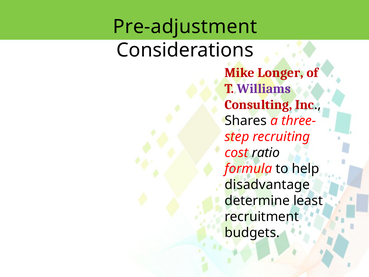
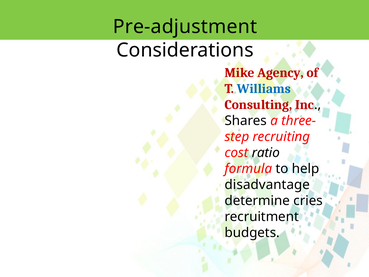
Longer: Longer -> Agency (281, 73)
Williams colour: purple -> blue (264, 89)
least: least -> cries (308, 201)
